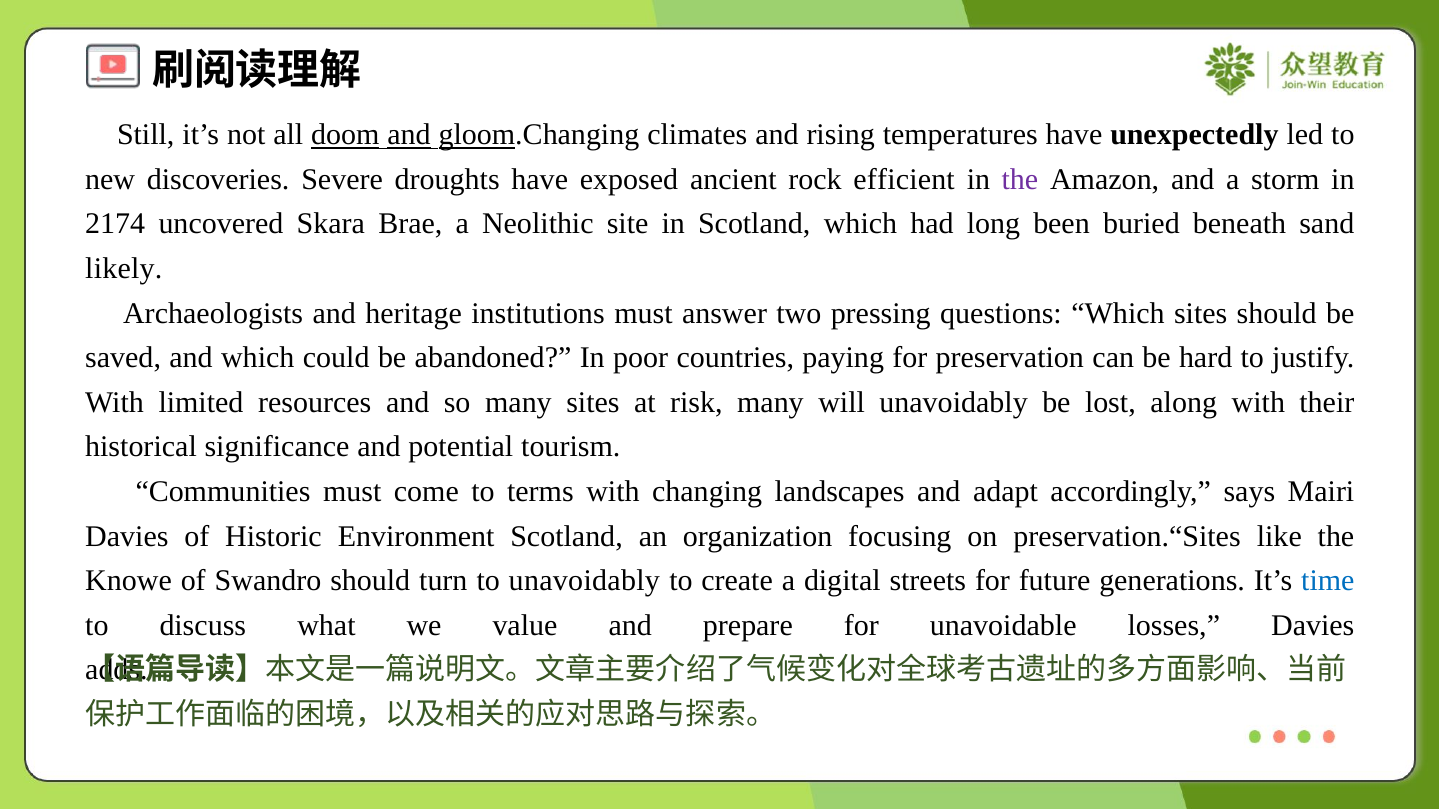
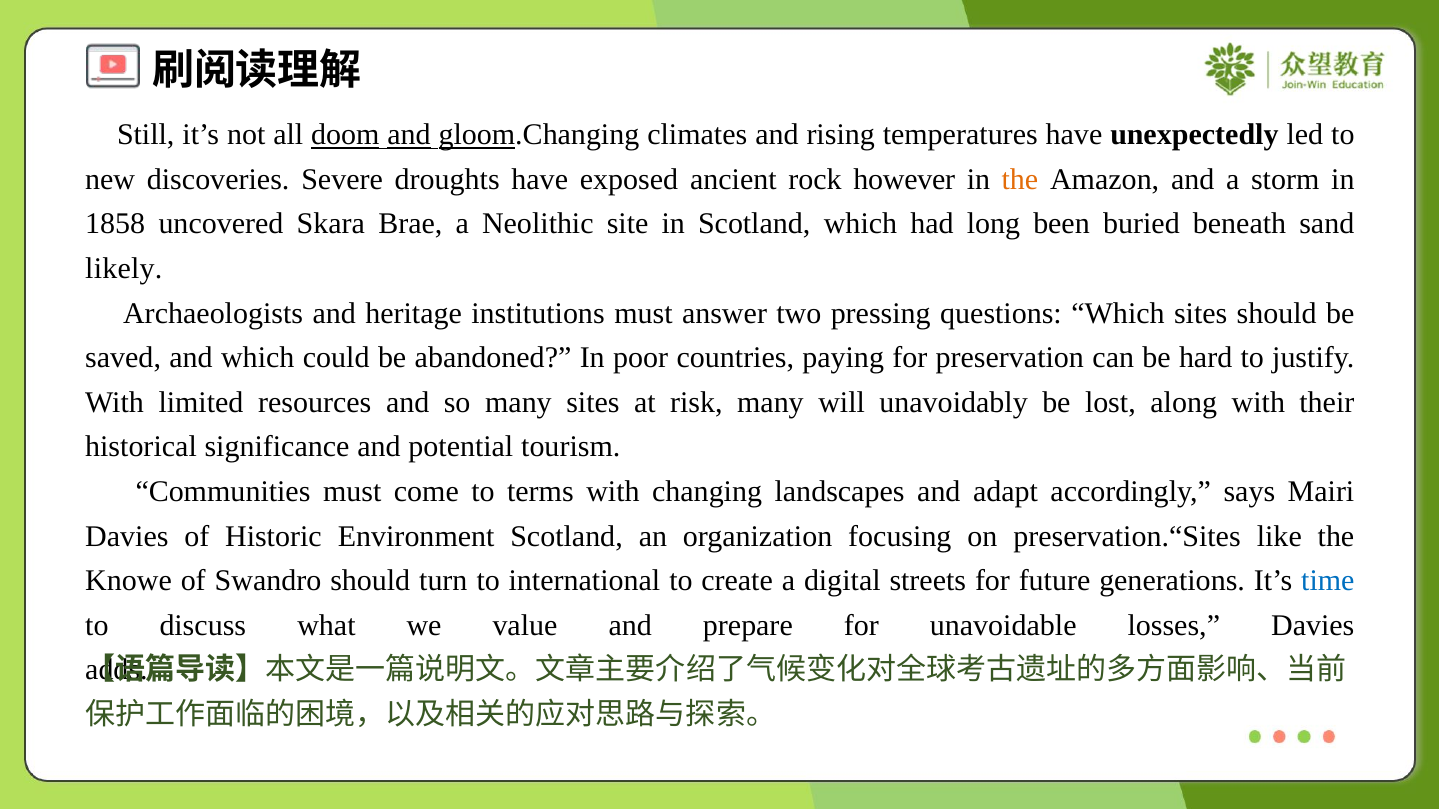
efficient: efficient -> however (904, 180)
the colour: purple -> orange (1020, 180)
2174: 2174 -> 1858 (115, 224)
to unavoidably: unavoidably -> international (584, 581)
